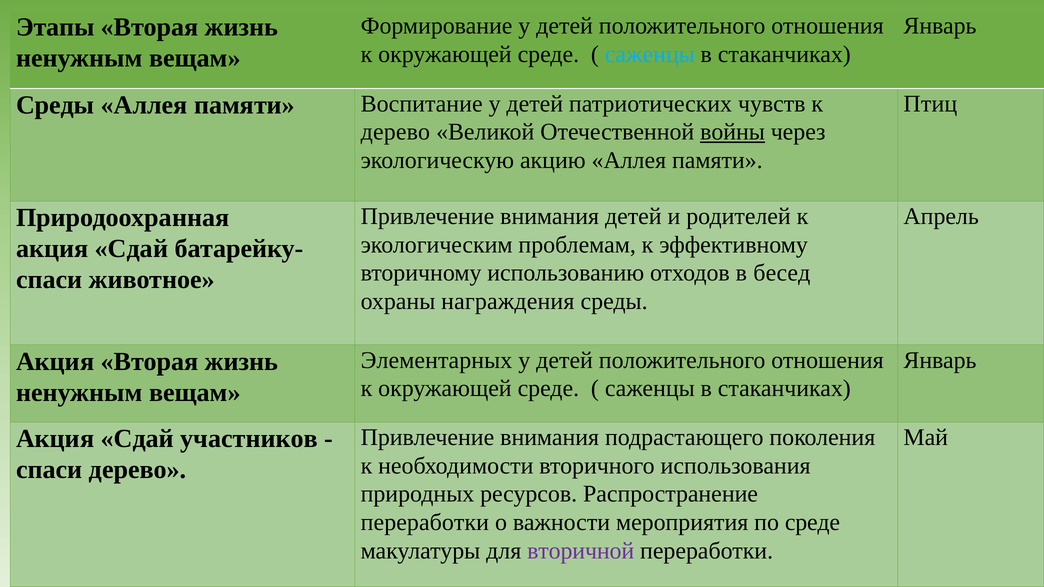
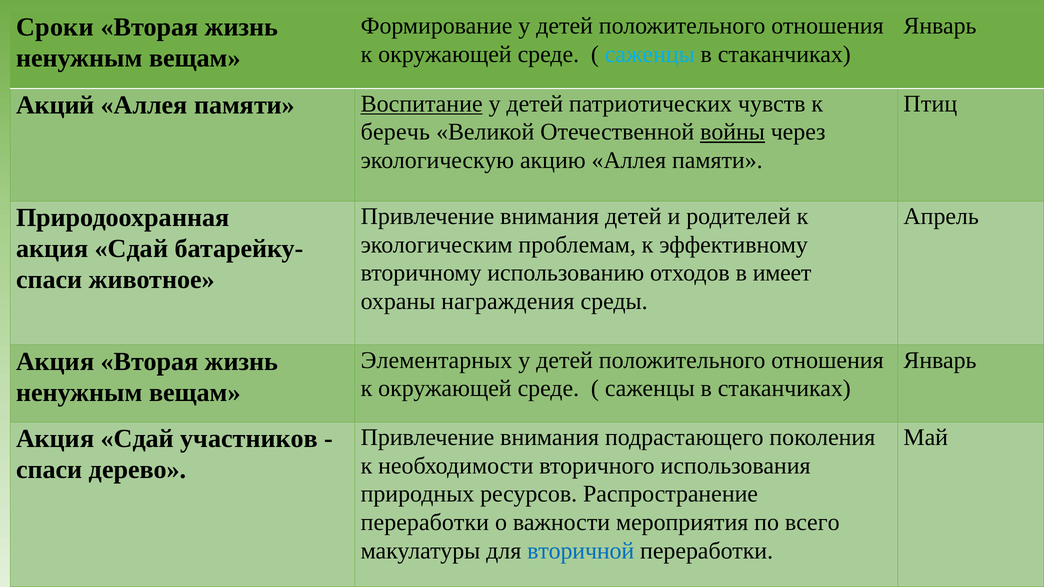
Этапы: Этапы -> Сроки (55, 27)
Среды: Среды -> Акций (55, 105)
Воспитание underline: none -> present (422, 104)
дерево: дерево -> беречь (395, 132)
бесед: бесед -> имеет (782, 273)
по среде: среде -> всего (812, 523)
вторичной colour: purple -> blue (581, 551)
